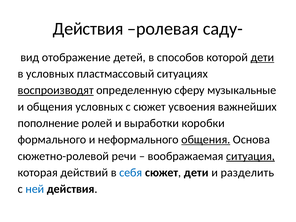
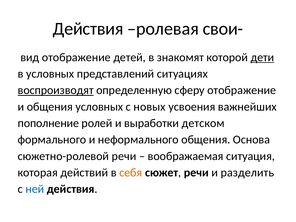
саду-: саду- -> свои- (223, 29)
способов: способов -> знакомят (180, 57)
пластмассовый: пластмассовый -> представлений (116, 74)
сферу музыкальные: музыкальные -> отображение (242, 90)
с сюжет: сюжет -> новых (150, 107)
коробки: коробки -> детском (203, 123)
общения underline: present -> none (206, 140)
ситуация underline: present -> none (250, 156)
себя colour: blue -> orange (131, 173)
сюжет дети: дети -> речи (196, 173)
